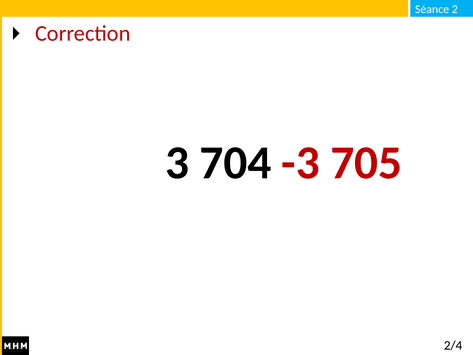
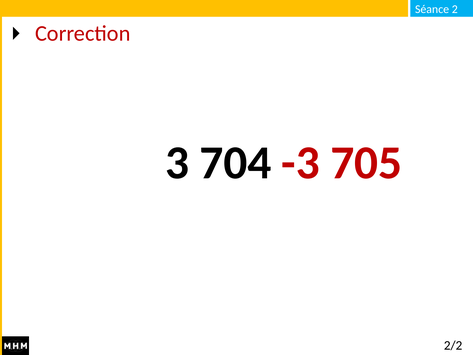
2/4: 2/4 -> 2/2 (453, 345)
